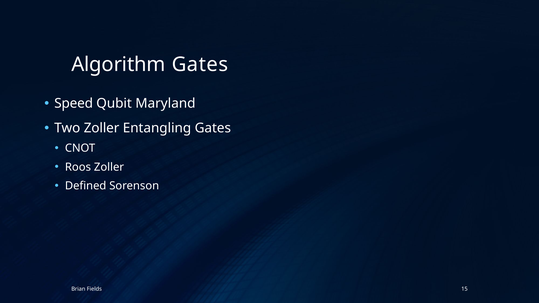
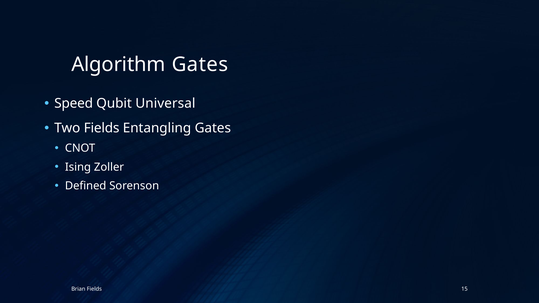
Maryland: Maryland -> Universal (165, 104)
Two Zoller: Zoller -> Fields (102, 128)
Roos: Roos -> Ising (78, 167)
